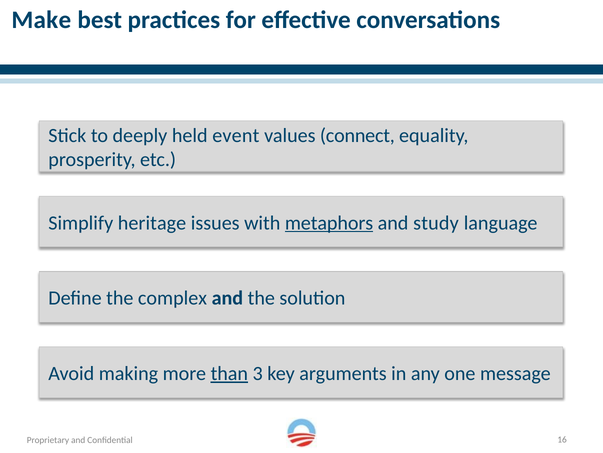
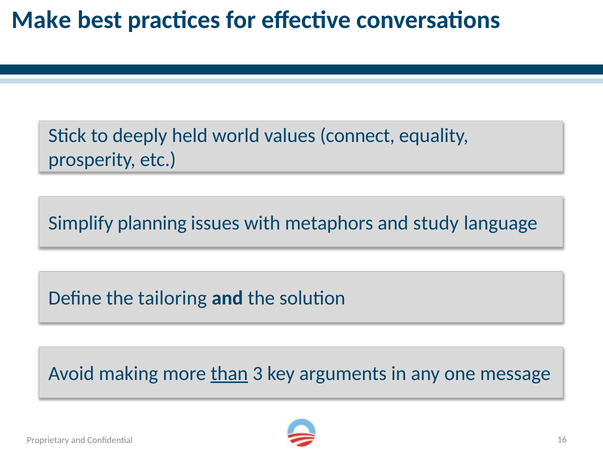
event: event -> world (236, 135)
heritage: heritage -> planning (152, 223)
metaphors underline: present -> none (329, 223)
complex: complex -> tailoring (172, 298)
